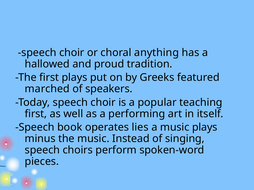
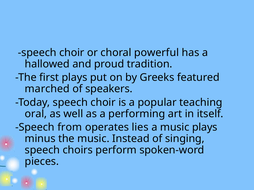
anything: anything -> powerful (157, 53)
first: first -> oral (36, 114)
book: book -> from (70, 127)
